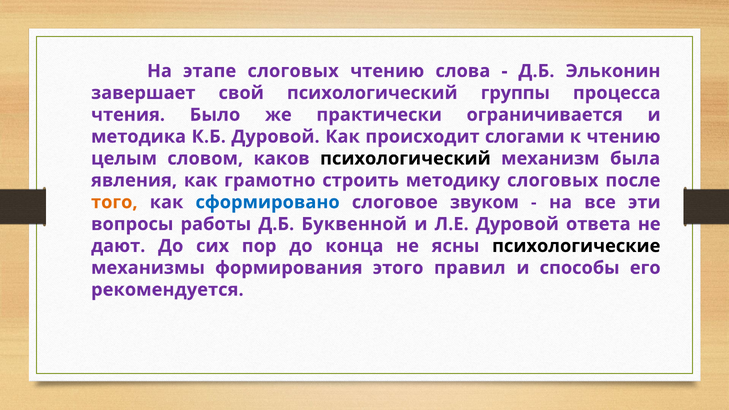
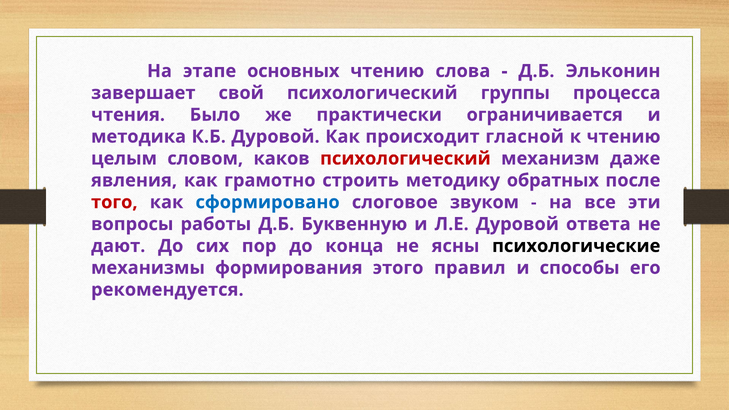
этапе слоговых: слоговых -> основных (293, 71)
слогами: слогами -> гласной (525, 137)
психологический colour: black -> red (405, 159)
была: была -> даже (635, 159)
методику слоговых: слоговых -> обратных (553, 180)
того colour: orange -> red (114, 202)
Буквенной: Буквенной -> Буквенную (354, 224)
